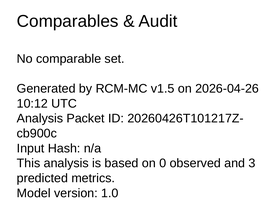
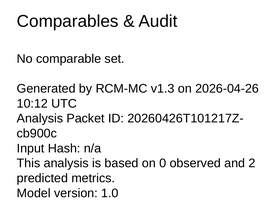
v1.5: v1.5 -> v1.3 (163, 89)
3: 3 -> 2 (252, 163)
